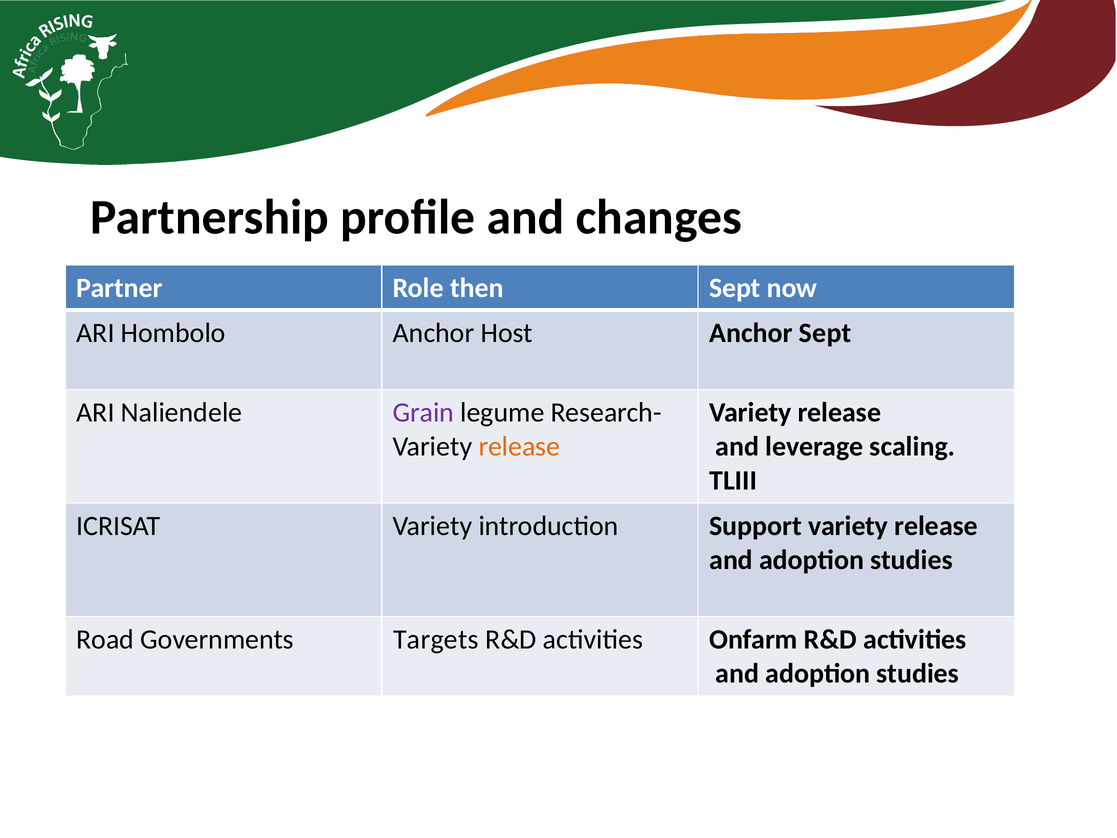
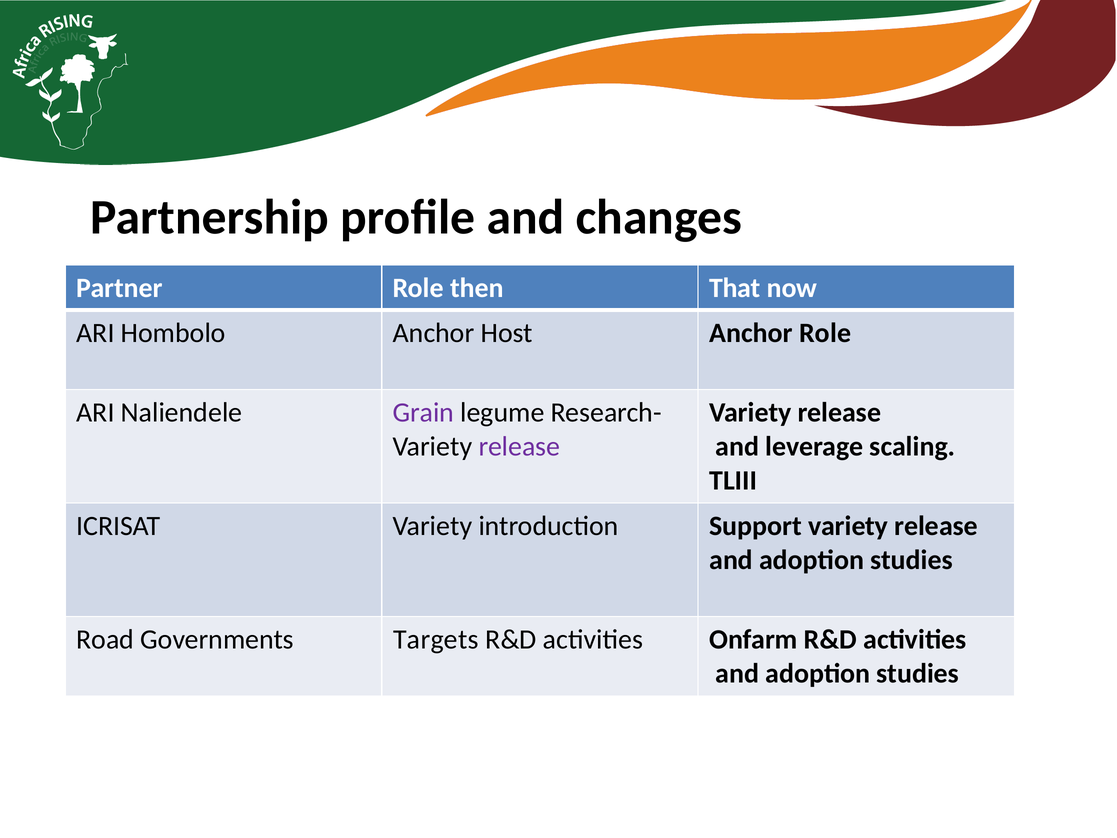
then Sept: Sept -> That (735, 288)
Anchor Sept: Sept -> Role (825, 333)
release colour: orange -> purple (519, 446)
